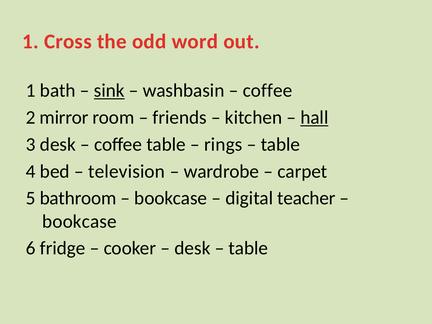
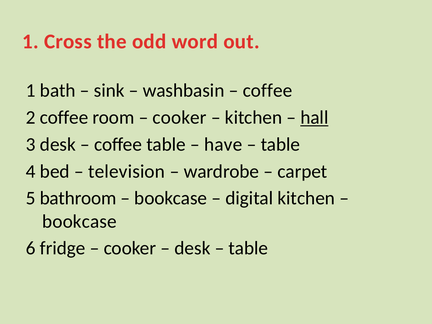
sink underline: present -> none (109, 91)
2 mirror: mirror -> coffee (64, 118)
friends: friends -> cooker (180, 118)
rings: rings -> have (223, 144)
digital teacher: teacher -> kitchen (306, 198)
